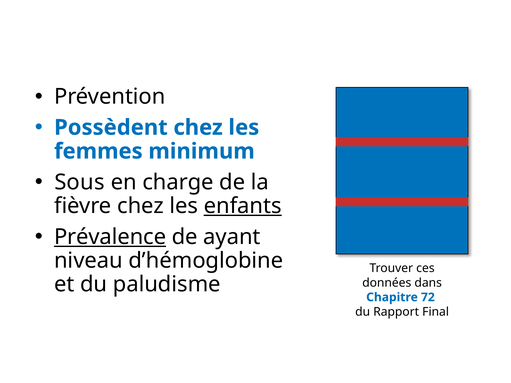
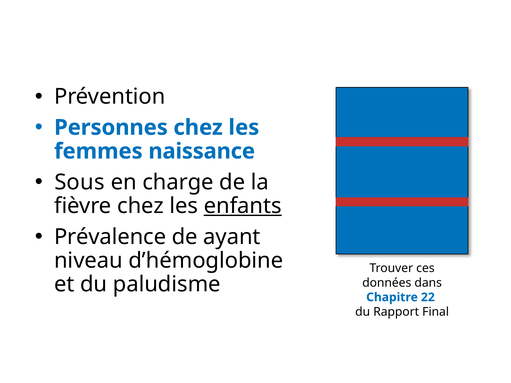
Possèdent: Possèdent -> Personnes (111, 128)
minimum: minimum -> naissance (202, 151)
Prévalence underline: present -> none (110, 237)
72: 72 -> 22 (428, 297)
